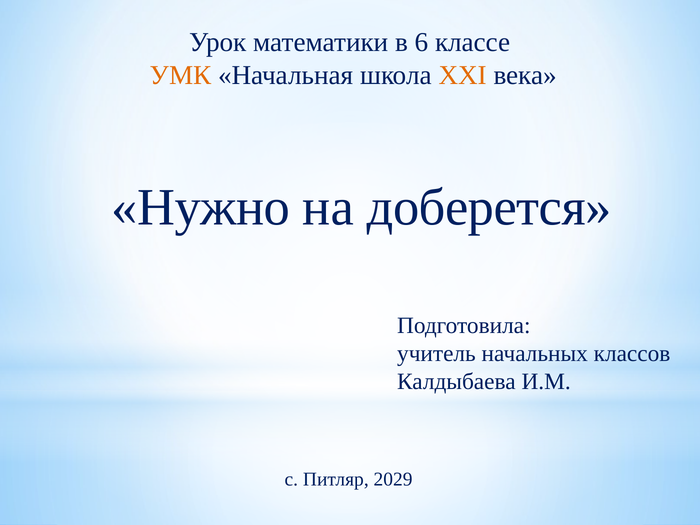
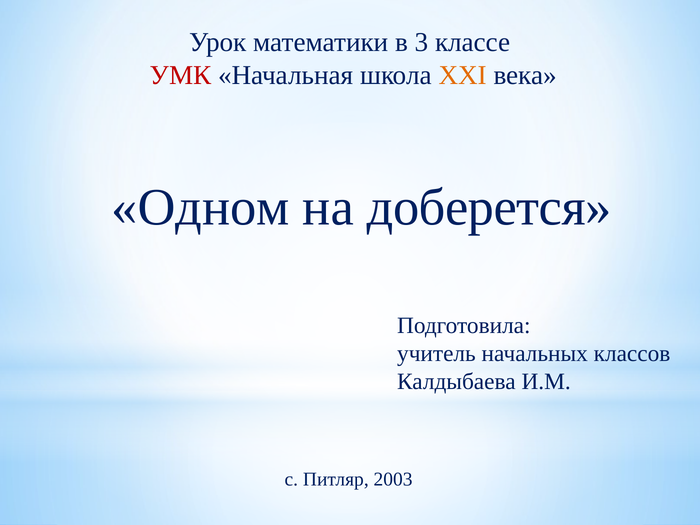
6: 6 -> 3 (422, 42)
УМК colour: orange -> red (181, 75)
Нужно: Нужно -> Одном (200, 207)
2029: 2029 -> 2003 (393, 479)
